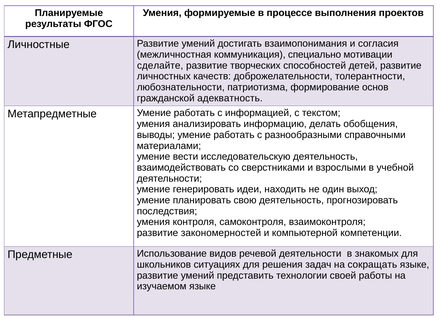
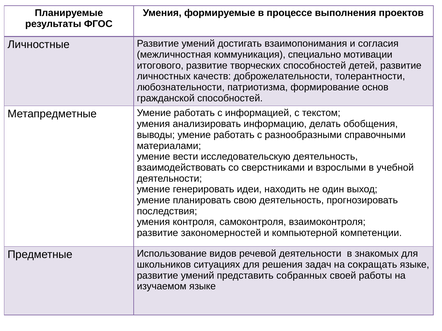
сделайте: сделайте -> итогового (160, 66)
гражданской адекватность: адекватность -> способностей (230, 98)
технологии: технологии -> собранных (302, 276)
